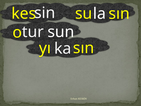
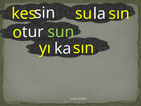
sun colour: white -> light green (61, 32)
